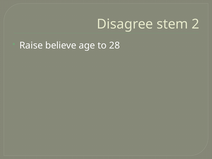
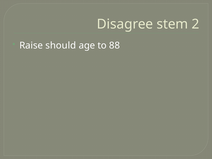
believe: believe -> should (61, 46)
28: 28 -> 88 (115, 46)
